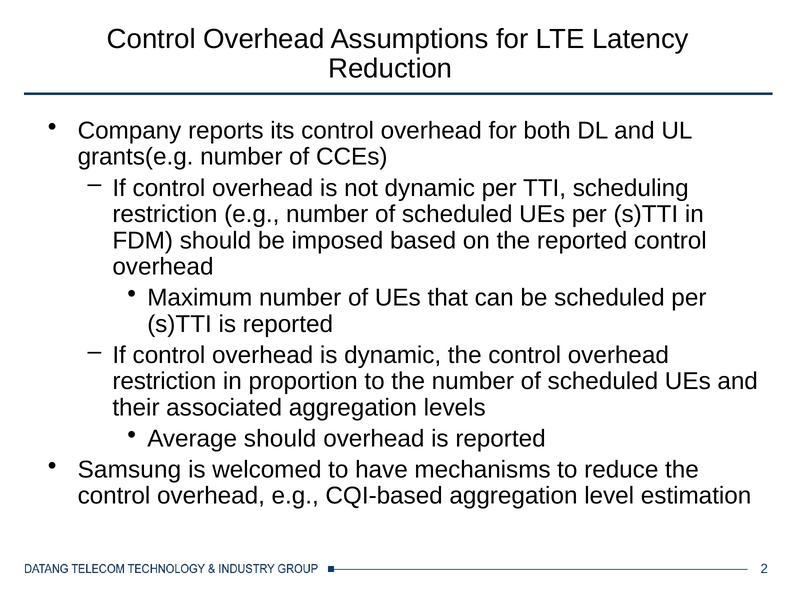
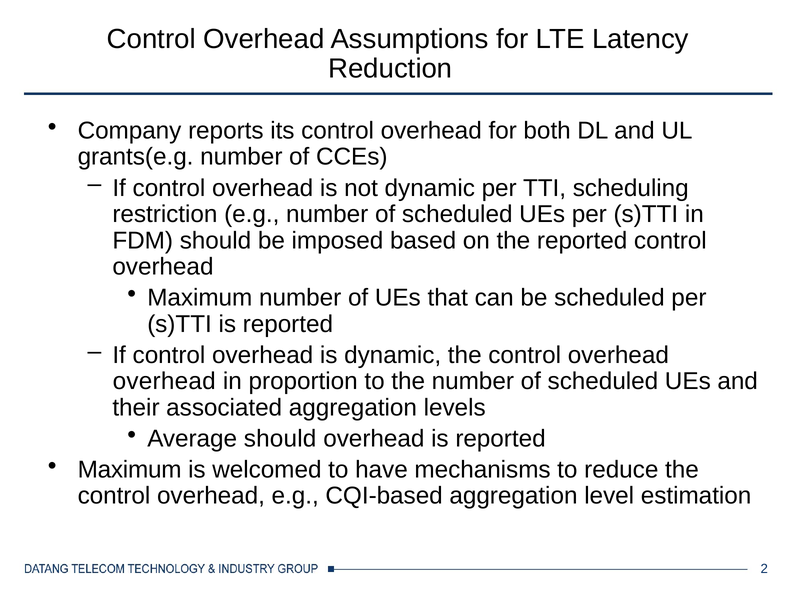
restriction: restriction -> overhead (164, 381)
Samsung: Samsung -> Maximum (130, 470)
